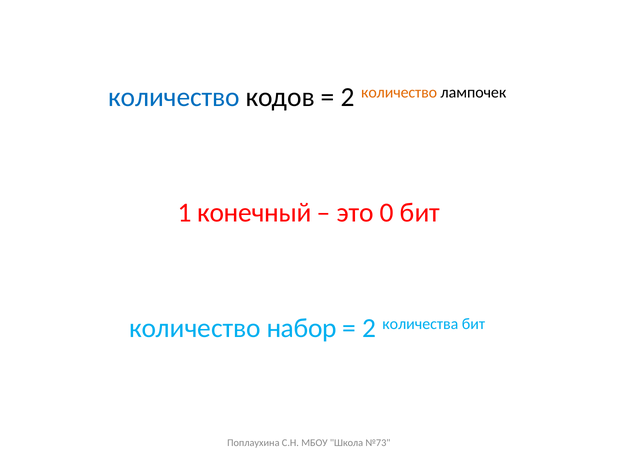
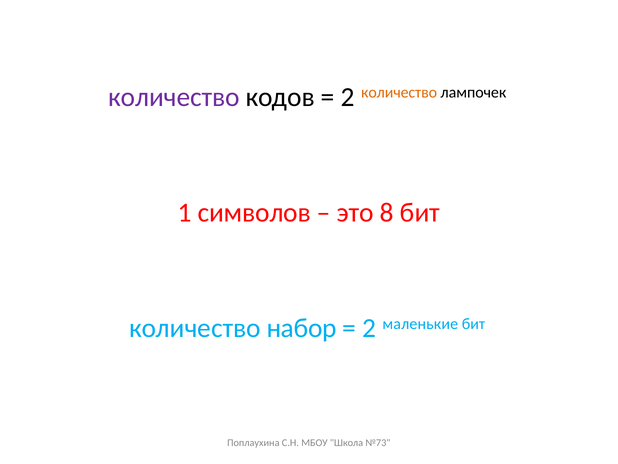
количество colour: blue -> purple (174, 97)
конечный: конечный -> символов (254, 212)
0: 0 -> 8 (387, 212)
количества: количества -> маленькие (420, 323)
